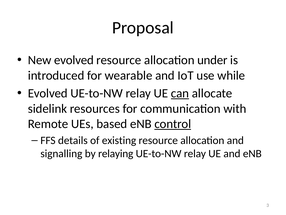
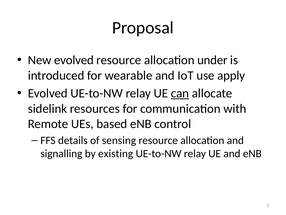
while: while -> apply (231, 75)
control underline: present -> none (173, 124)
existing: existing -> sensing (119, 140)
relaying: relaying -> existing (116, 153)
